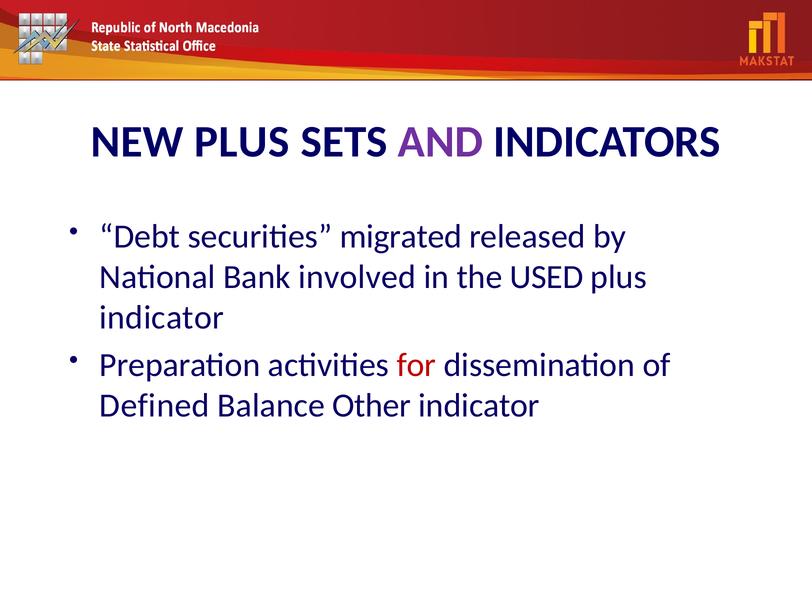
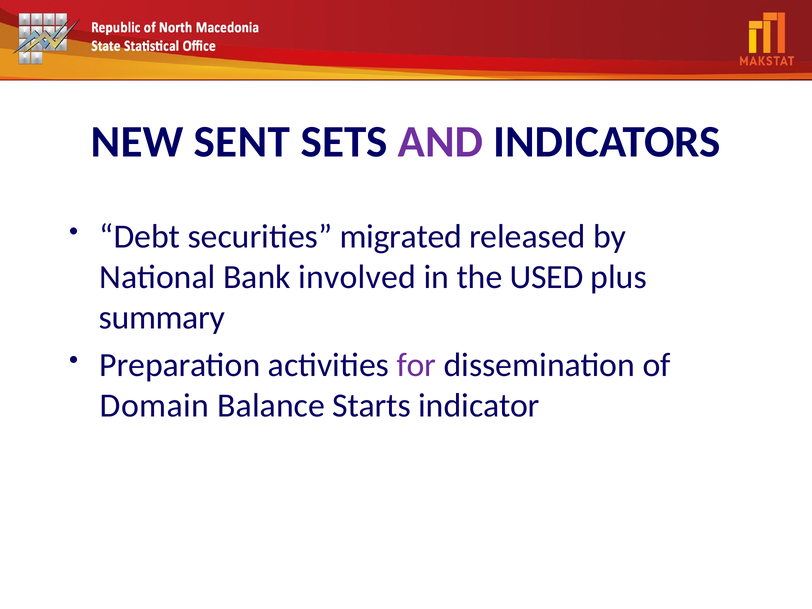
NEW PLUS: PLUS -> SENT (242, 142)
indicator: indicator -> summary (162, 318)
for colour: red -> purple (416, 365)
Defined: Defined -> Domain (154, 406)
Other: Other -> Starts (372, 406)
